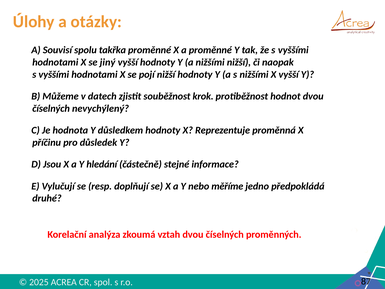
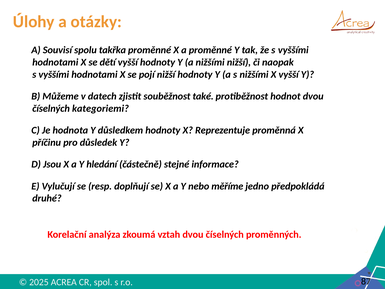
jiný: jiný -> dětí (108, 62)
krok: krok -> také (203, 96)
nevychýlený: nevychýlený -> kategoriemi (100, 108)
